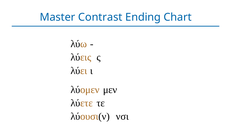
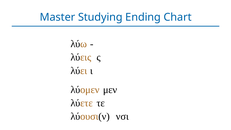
Contrast: Contrast -> Studying (100, 17)
